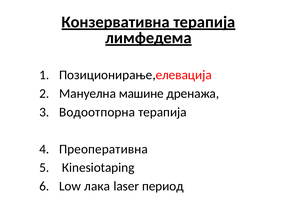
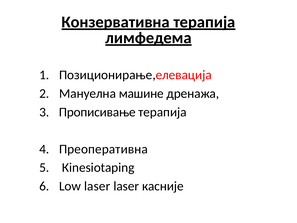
Водоотпорна: Водоотпорна -> Прописивање (97, 112)
Lоw лака: лака -> laser (97, 186)
период: период -> касније (163, 186)
